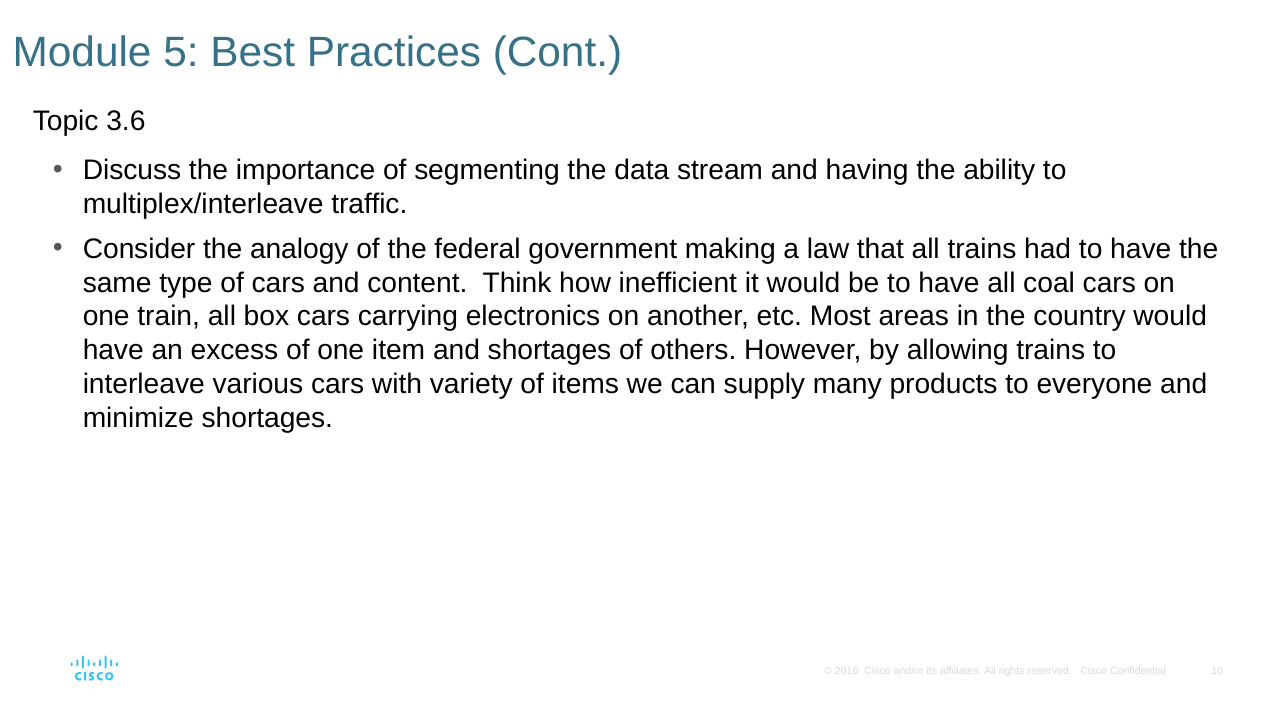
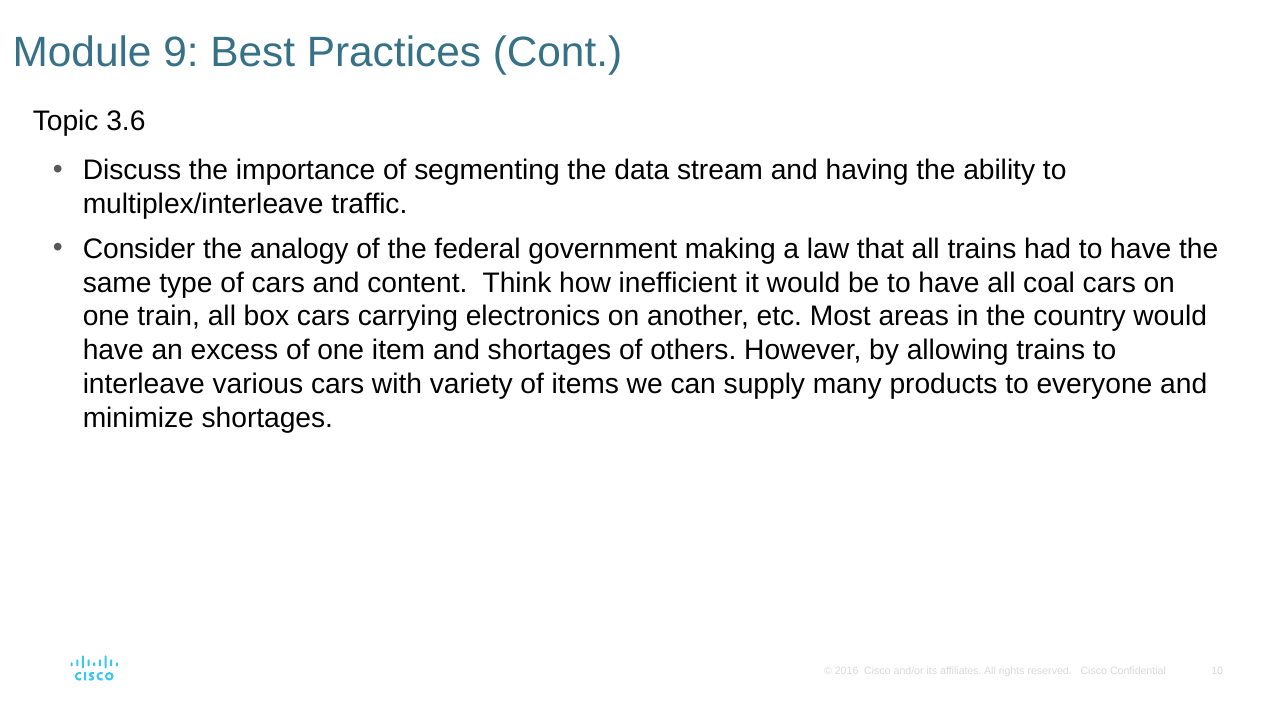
5: 5 -> 9 (181, 53)
